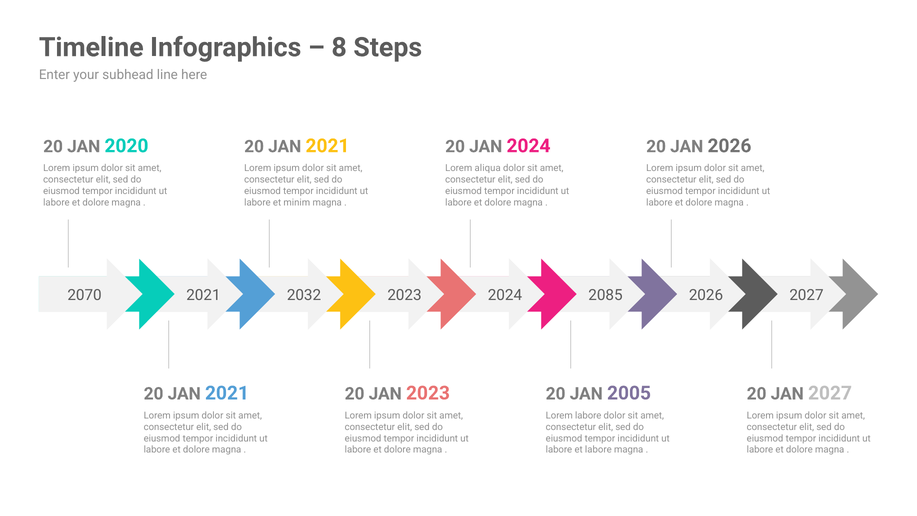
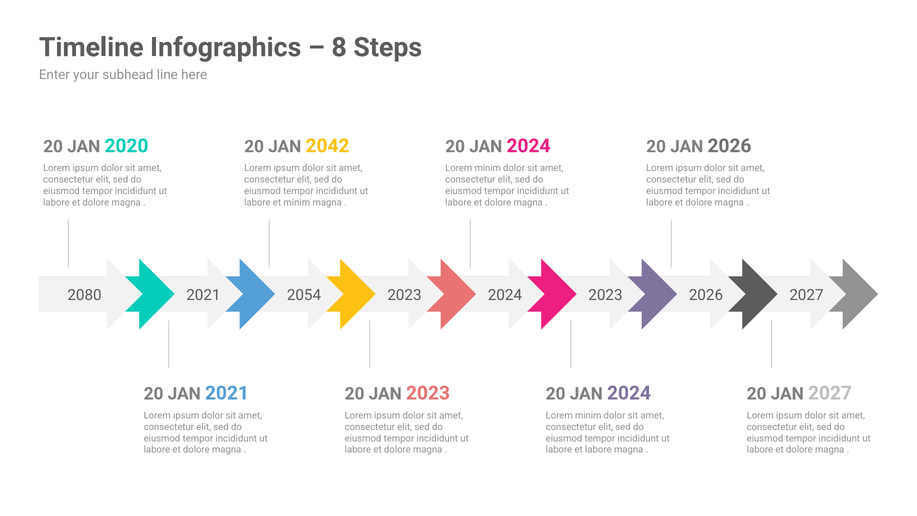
2021: 2021 -> 2042 (327, 146)
aliqua: aliqua -> minim (488, 168)
2070: 2070 -> 2080 (85, 295)
2032: 2032 -> 2054 (304, 295)
2024 2085: 2085 -> 2023 (605, 295)
2005: 2005 -> 2024 (629, 393)
labore: labore -> minim (588, 415)
